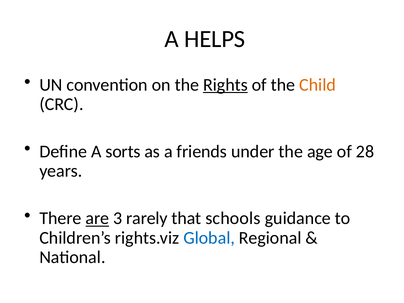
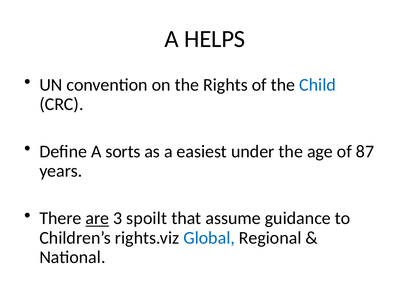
Rights underline: present -> none (225, 85)
Child colour: orange -> blue (318, 85)
friends: friends -> easiest (202, 152)
28: 28 -> 87 (365, 152)
rarely: rarely -> spoilt (147, 218)
schools: schools -> assume (233, 218)
